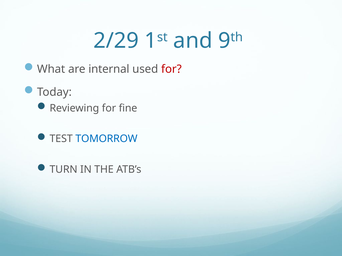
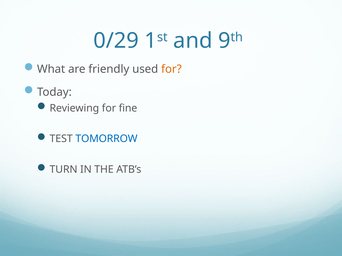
2/29: 2/29 -> 0/29 (116, 41)
internal: internal -> friendly (109, 69)
for colour: red -> orange (171, 69)
